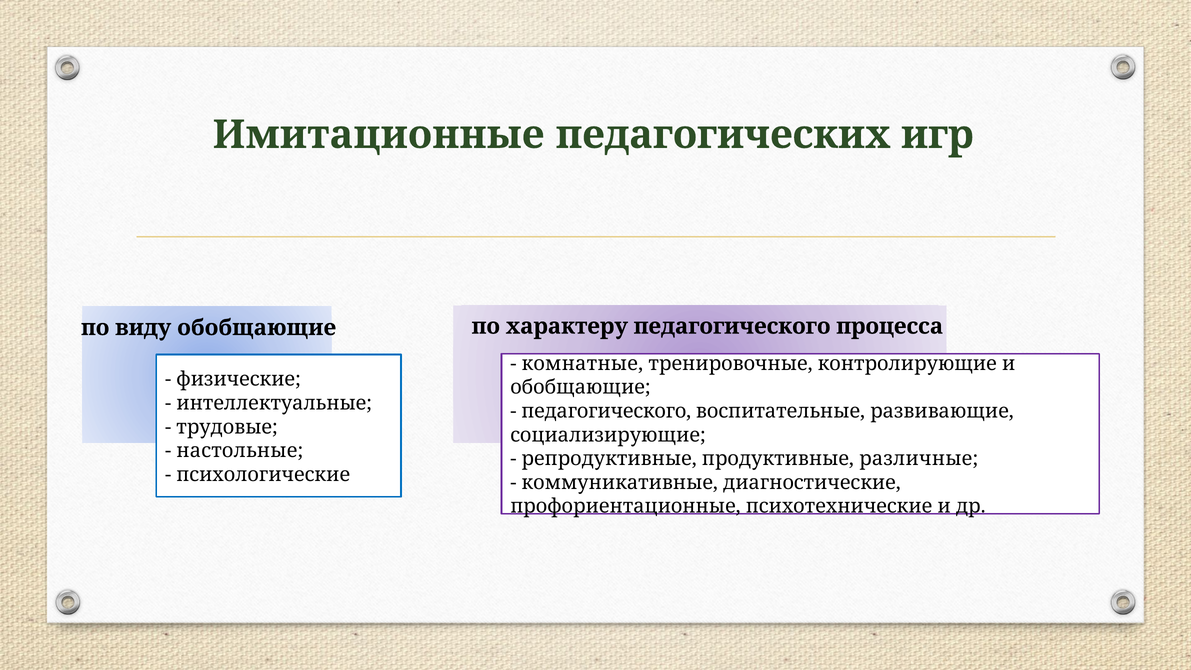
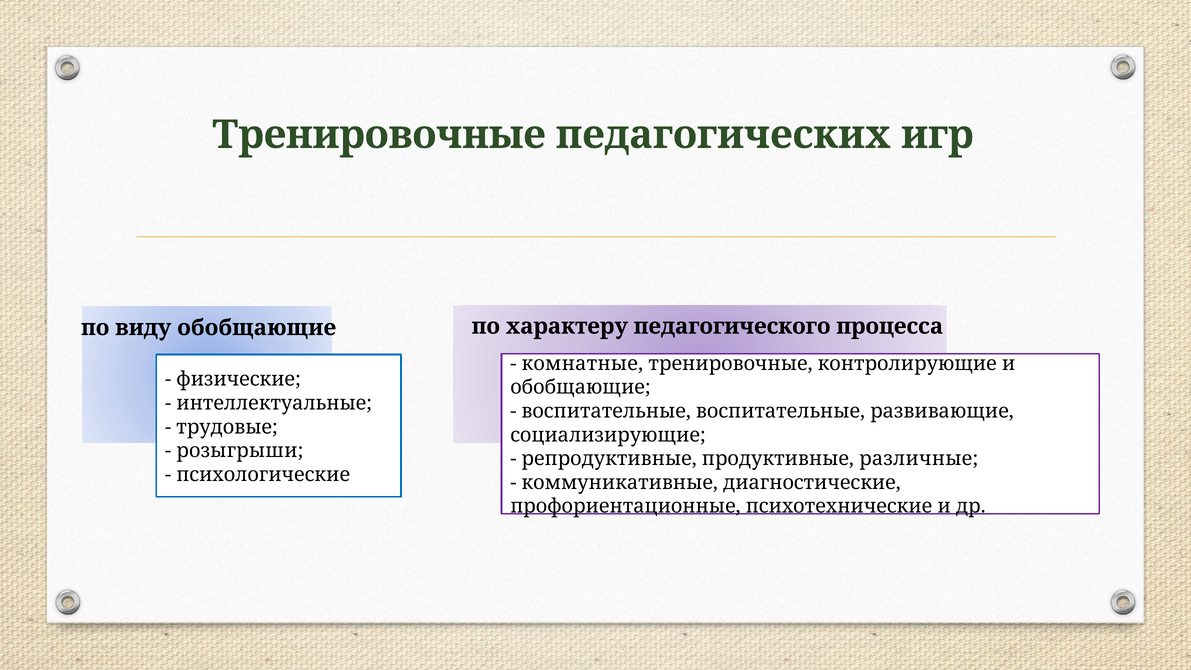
Имитационные: Имитационные -> Тренировочные (379, 135)
педагогического: педагогического -> воспитательные (606, 411)
настольные: настольные -> розыгрыши (240, 451)
